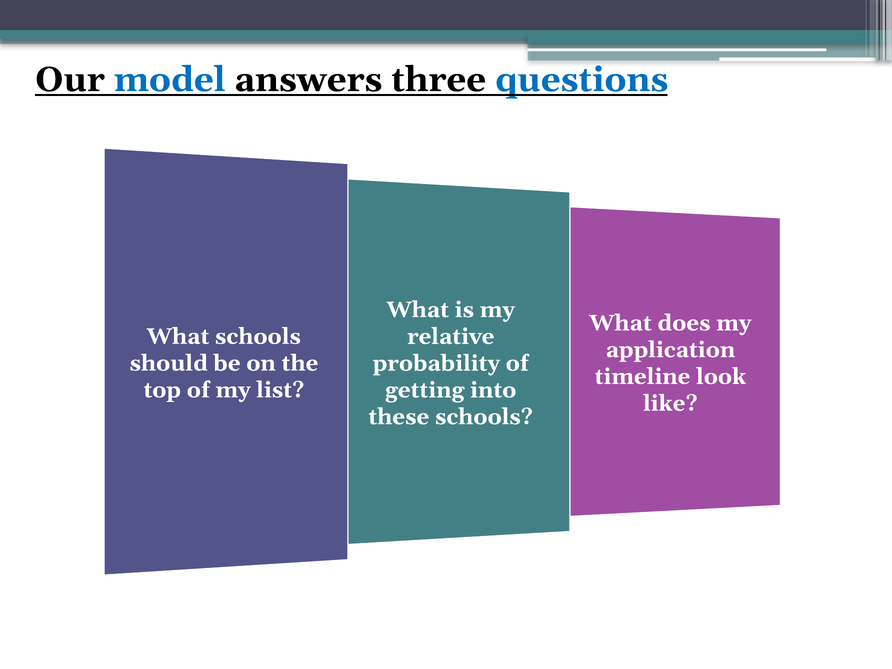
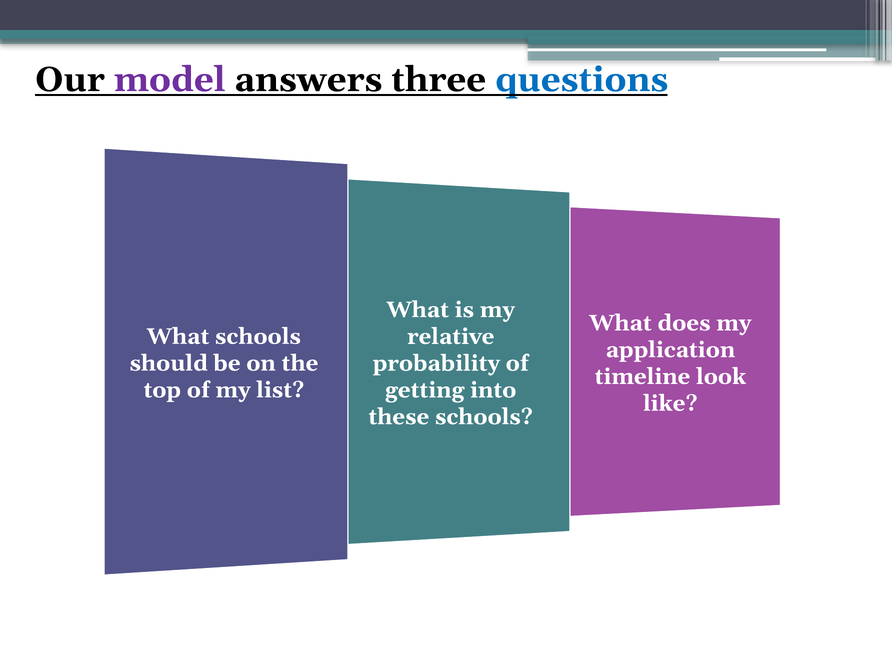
model colour: blue -> purple (170, 80)
